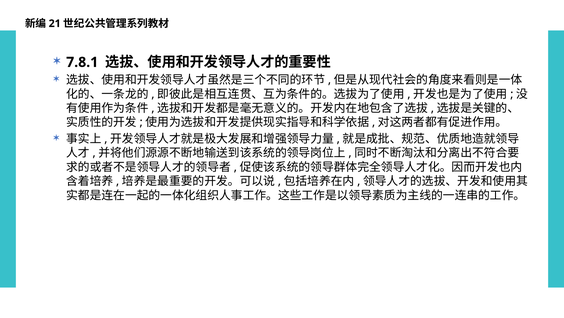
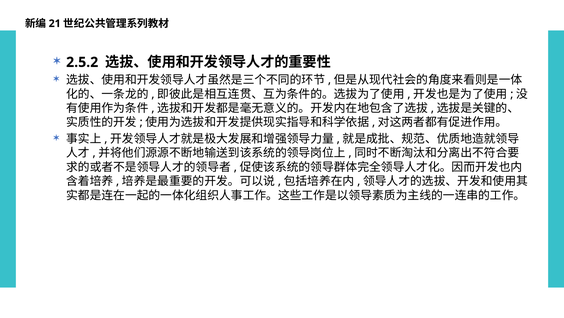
7.8.1: 7.8.1 -> 2.5.2 (82, 62)
